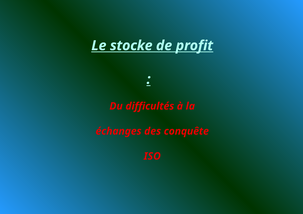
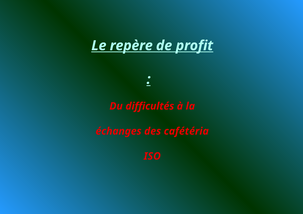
stocke: stocke -> repère (131, 46)
conquête: conquête -> cafétéria (186, 131)
